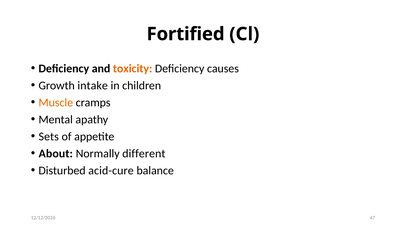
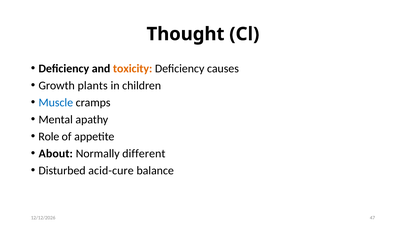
Fortified: Fortified -> Thought (186, 34)
intake: intake -> plants (93, 86)
Muscle colour: orange -> blue (56, 103)
Sets: Sets -> Role (49, 137)
